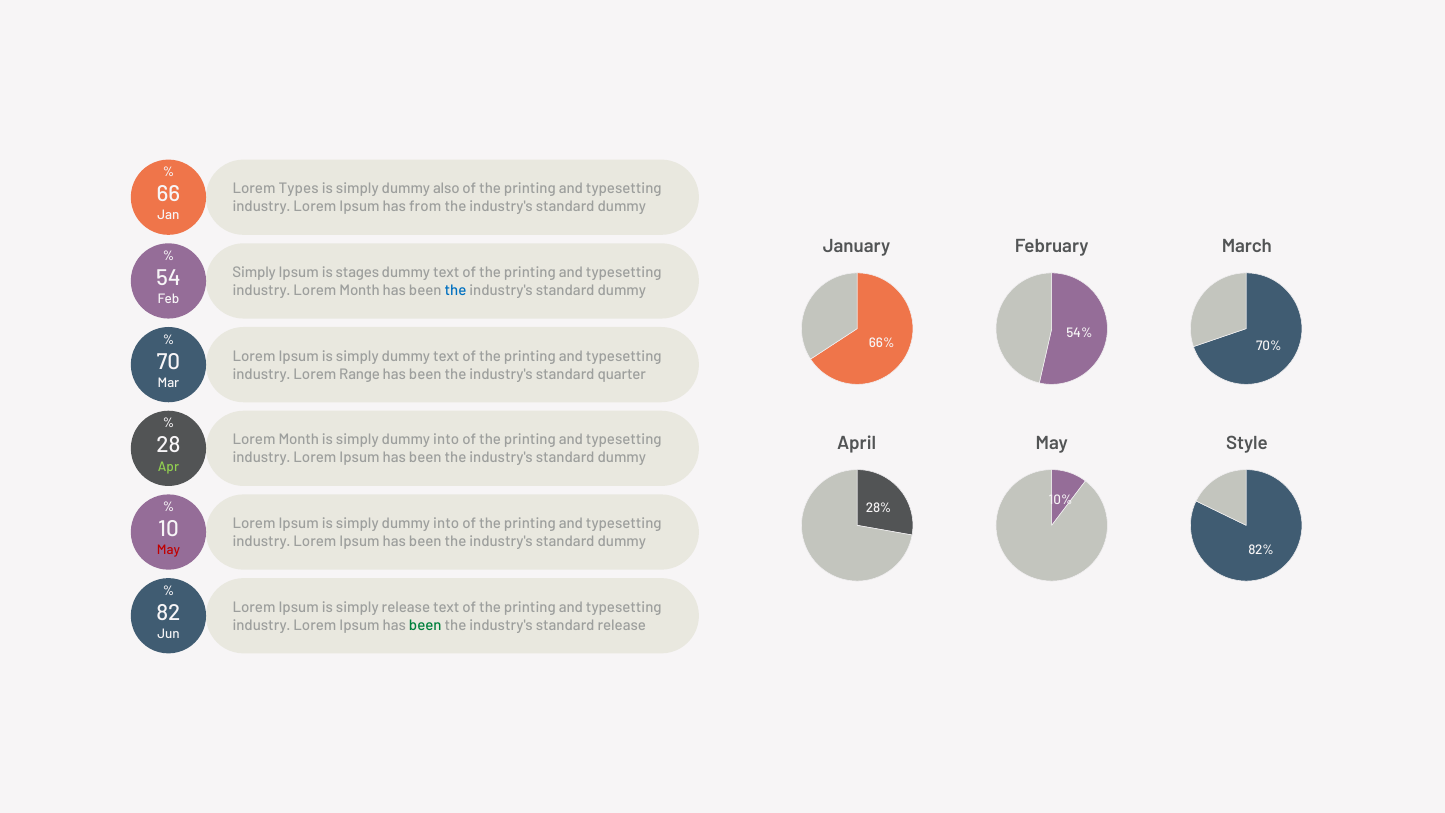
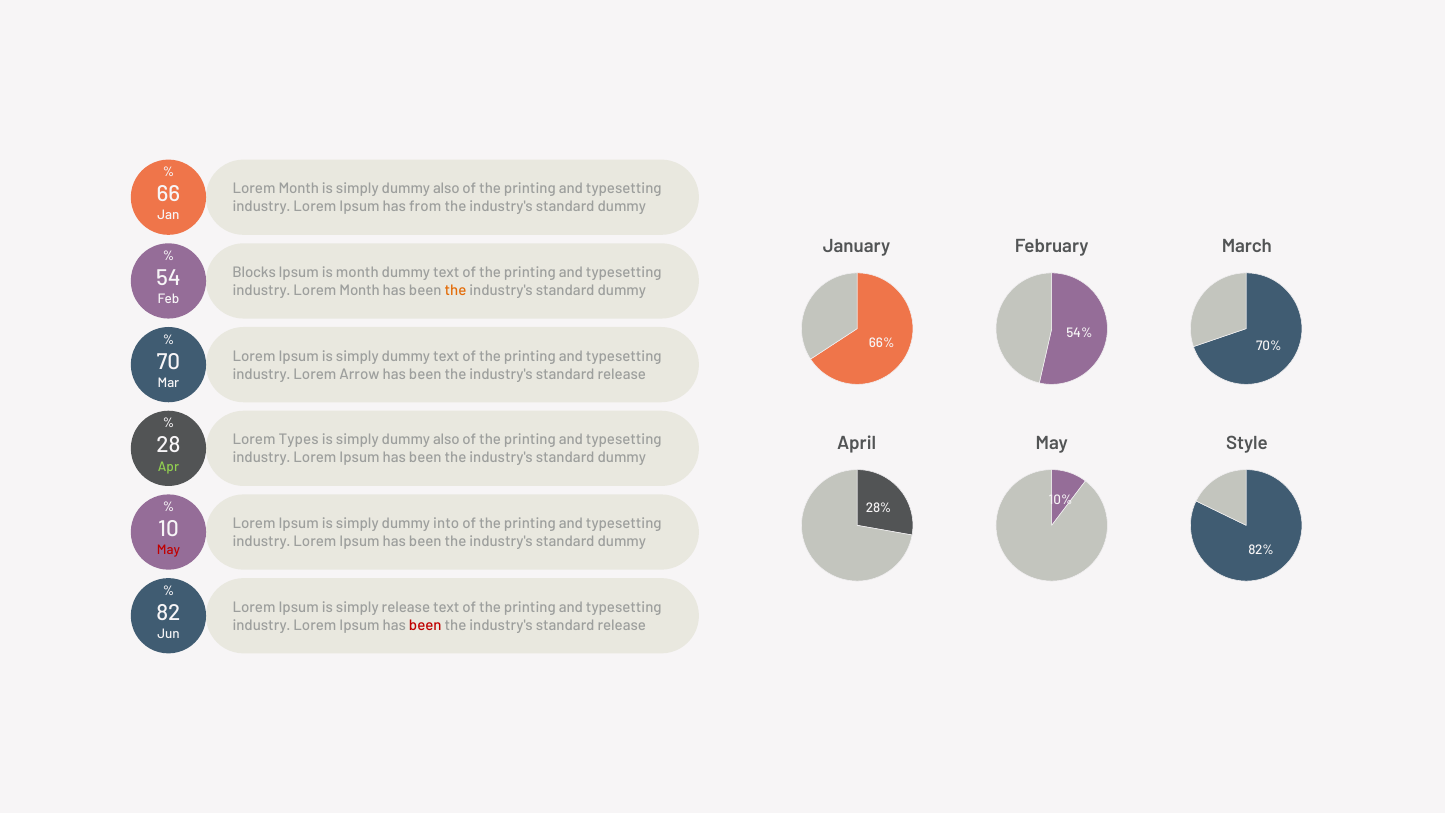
Types: Types -> Month (299, 189)
Simply: Simply -> Blocks (254, 272)
is stages: stages -> month (357, 272)
the colour: blue -> orange (455, 290)
Range: Range -> Arrow (360, 374)
quarter: quarter -> release (622, 374)
Month: Month -> Types (299, 440)
into: into -> also (446, 440)
been colour: green -> red (425, 625)
